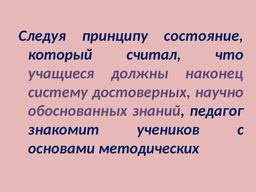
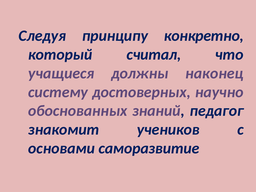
состояние: состояние -> конкретно (204, 36)
методических: методических -> саморазвитие (149, 148)
